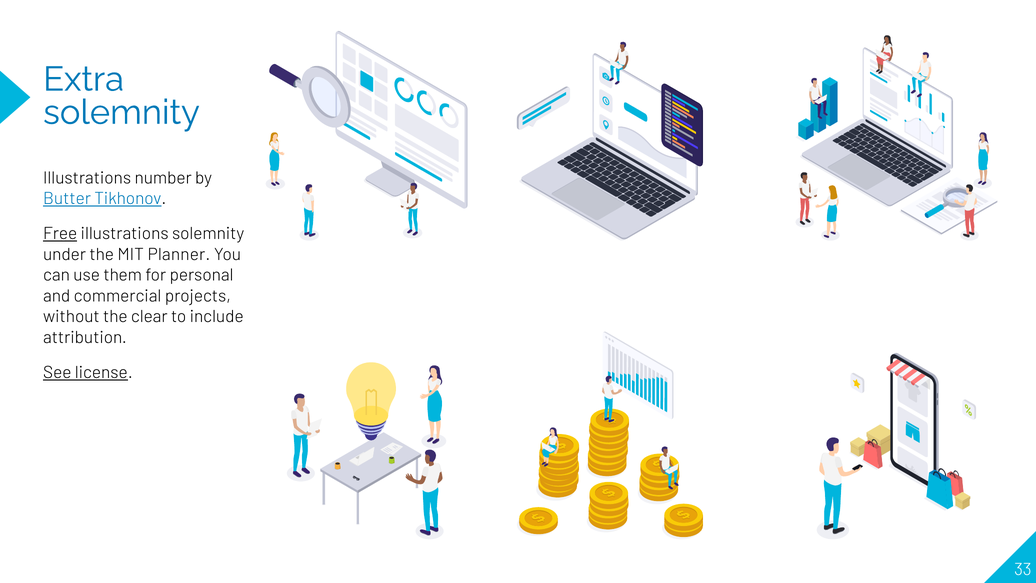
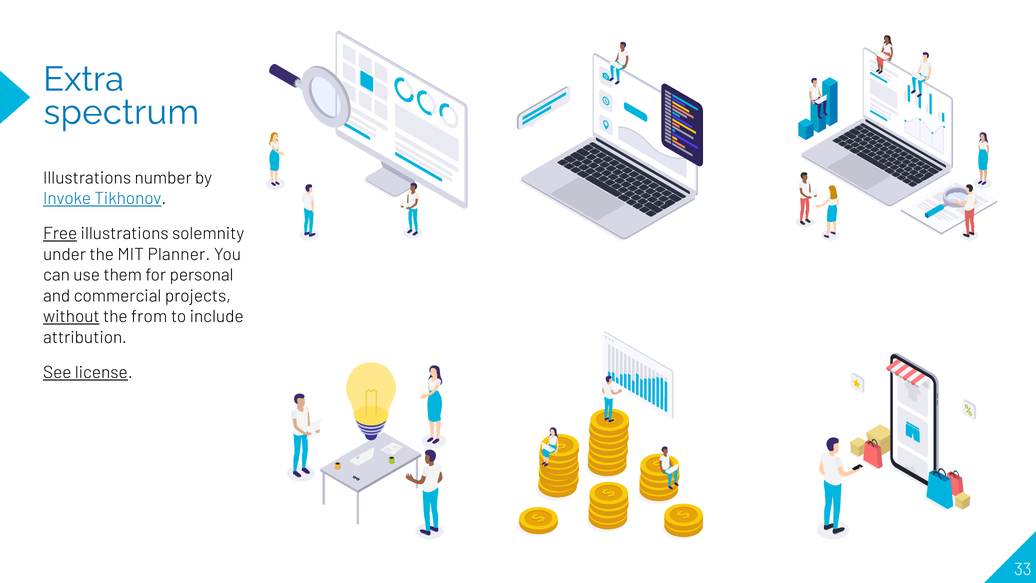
solemnity: solemnity -> spectrum (121, 112)
Butter: Butter -> Invoke (67, 198)
without underline: none -> present (71, 316)
clear: clear -> from (149, 316)
